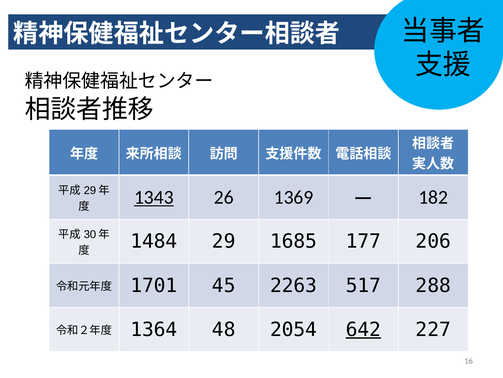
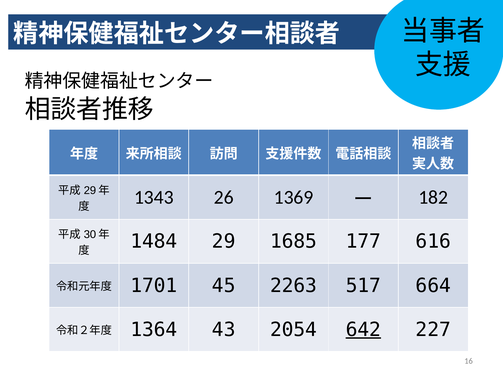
1343 underline: present -> none (154, 197)
206: 206 -> 616 (433, 241)
288: 288 -> 664 (433, 285)
48: 48 -> 43 (224, 329)
